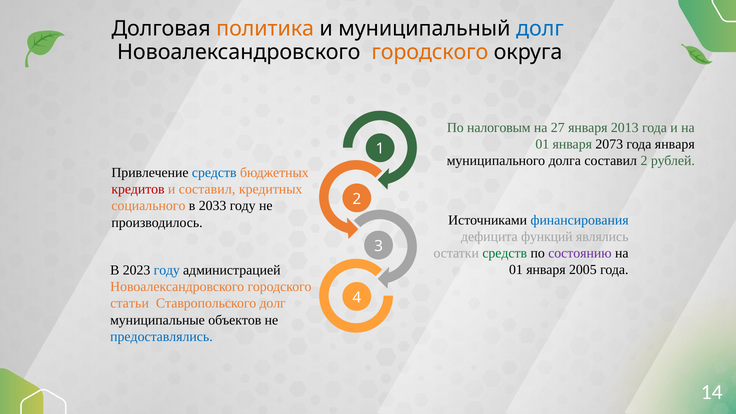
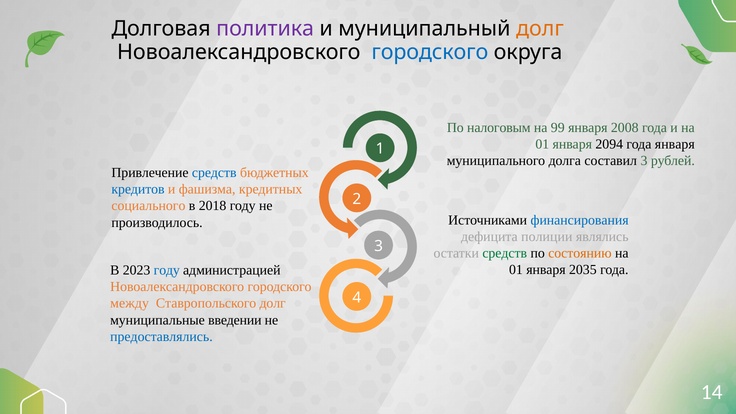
политика colour: orange -> purple (265, 29)
долг colour: blue -> orange (540, 29)
городского colour: orange -> blue (430, 52)
27: 27 -> 99 (558, 128)
2013: 2013 -> 2008 (625, 128)
2073: 2073 -> 2094 (609, 144)
составил 2: 2 -> 3 (644, 161)
кредитов colour: red -> blue (138, 189)
и составил: составил -> фашизма (207, 189)
2033: 2033 -> 2018 (213, 206)
функций: функций -> полиции (547, 237)
состоянию colour: purple -> orange (580, 253)
2005: 2005 -> 2035 (583, 270)
статьи: статьи -> между (130, 303)
объектов: объектов -> введении (235, 320)
